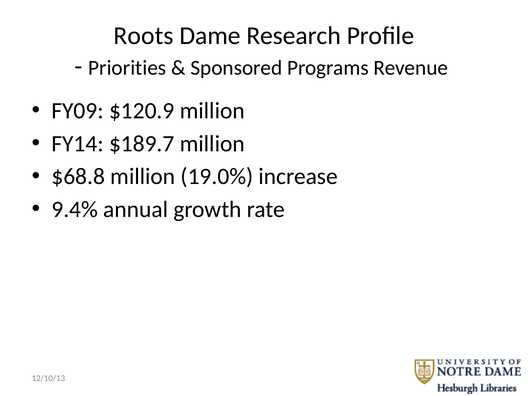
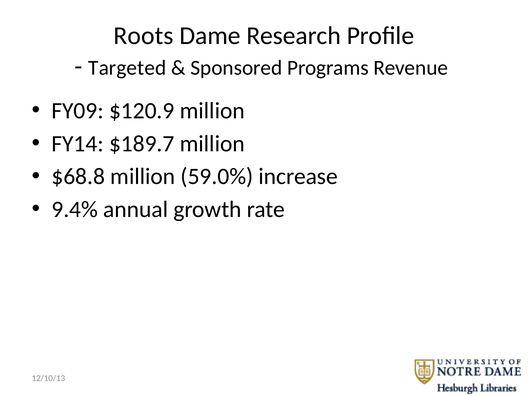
Priorities: Priorities -> Targeted (127, 68)
19.0%: 19.0% -> 59.0% (217, 176)
